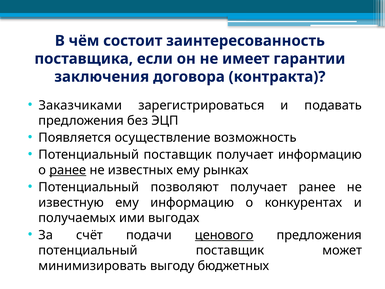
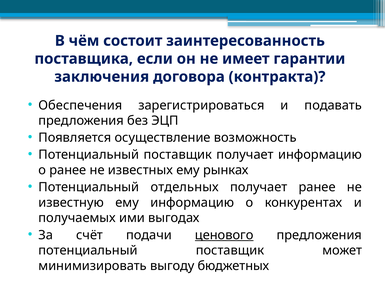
Заказчиками: Заказчиками -> Обеспечения (80, 105)
ранее underline: present -> none (68, 170)
позволяют: позволяют -> отдельных (185, 187)
